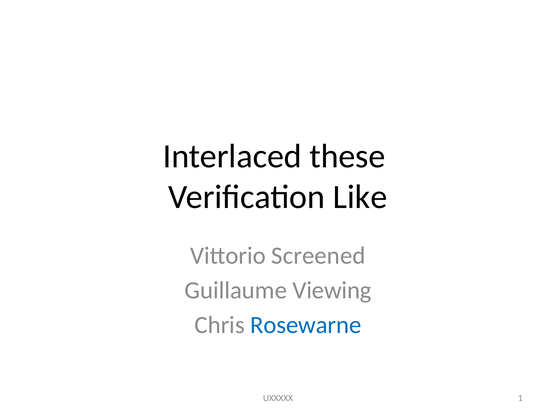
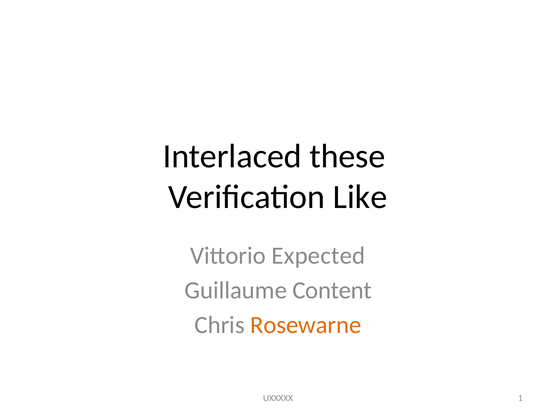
Screened: Screened -> Expected (318, 256)
Viewing: Viewing -> Content (332, 290)
Rosewarne colour: blue -> orange (306, 325)
